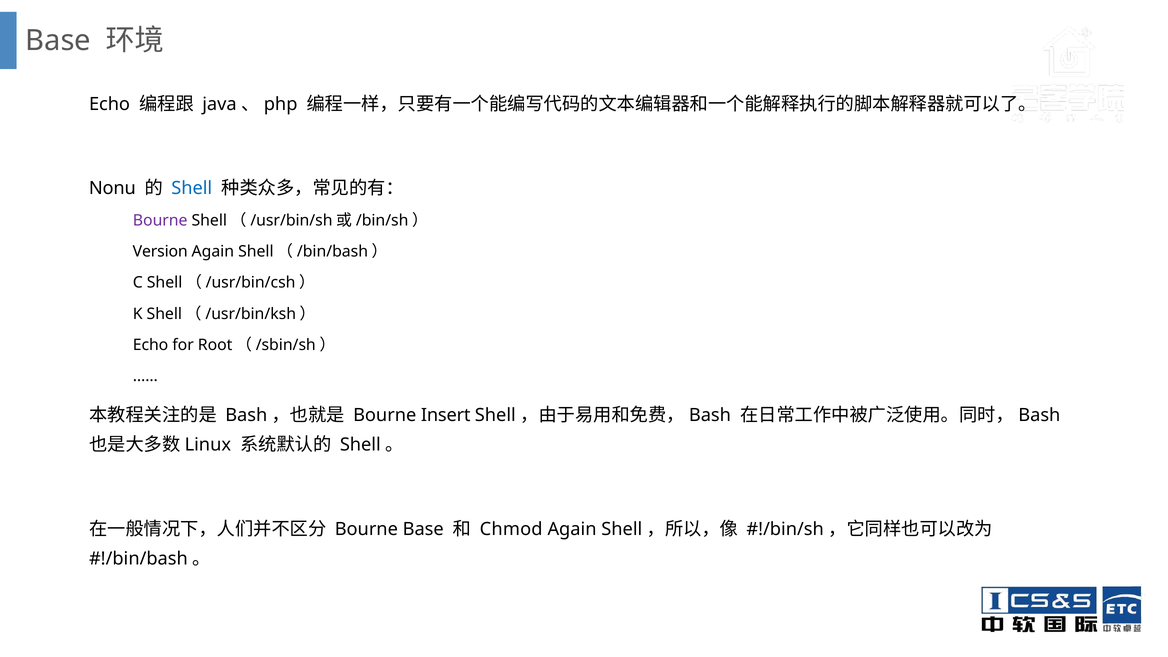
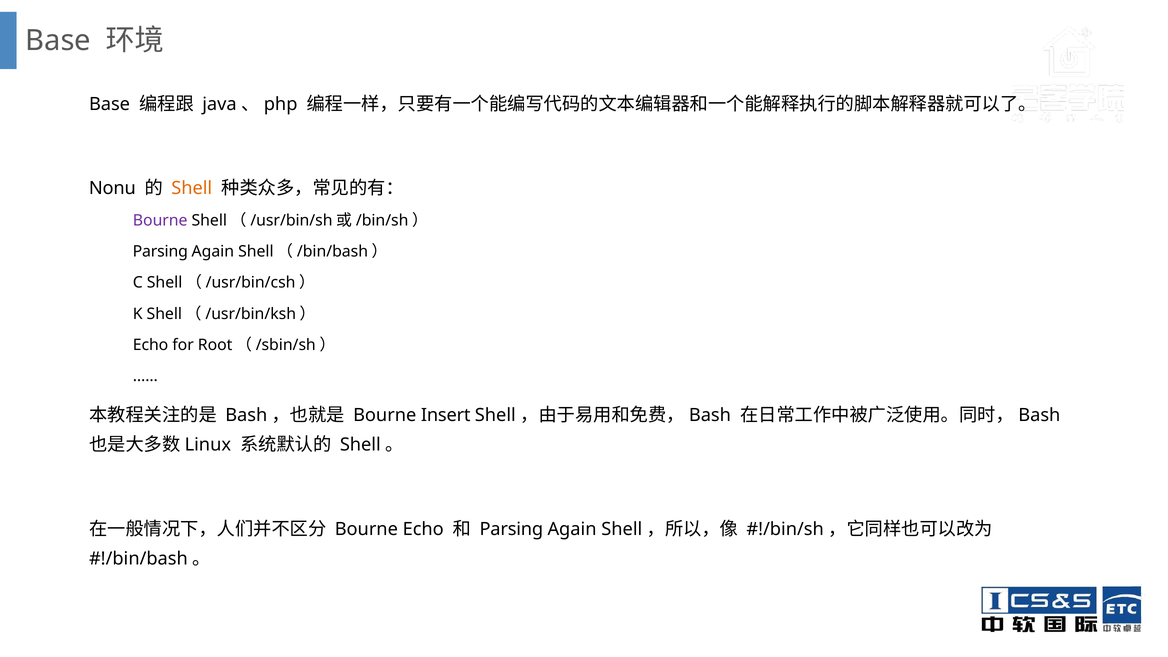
Echo: Echo -> Base (110, 104)
Shell colour: blue -> orange (192, 188)
Version: Version -> Parsing (160, 252)
Bourne Base: Base -> Echo (423, 529)
Chmod: Chmod -> Parsing (511, 529)
